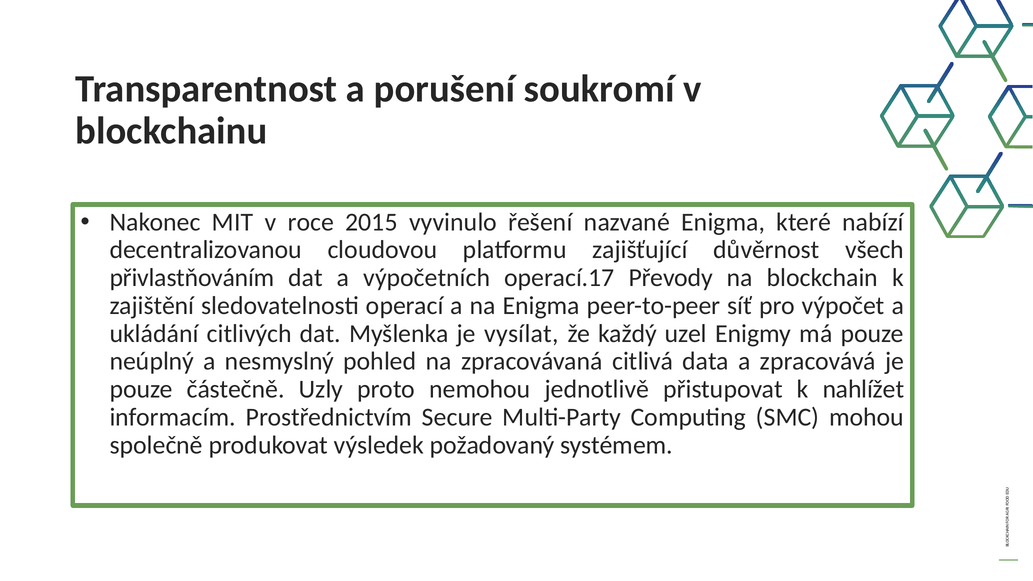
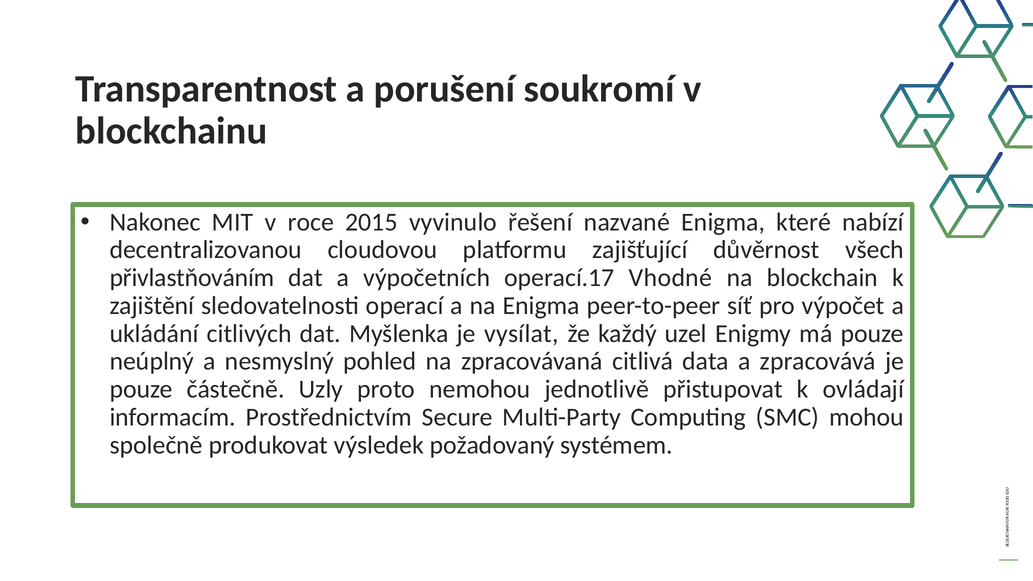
Převody: Převody -> Vhodné (670, 278)
nahlížet: nahlížet -> ovládají (863, 389)
